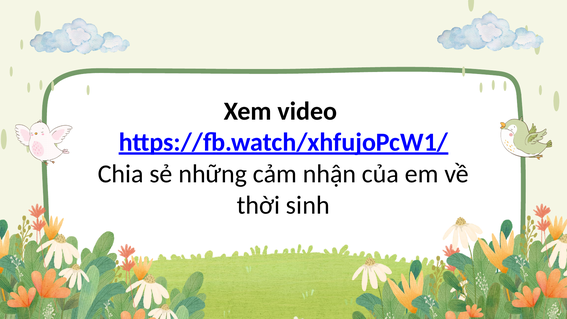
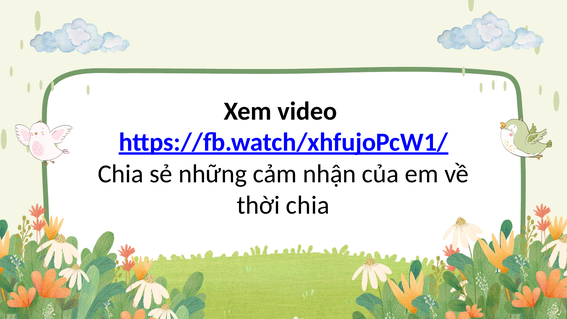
thời sinh: sinh -> chia (308, 205)
